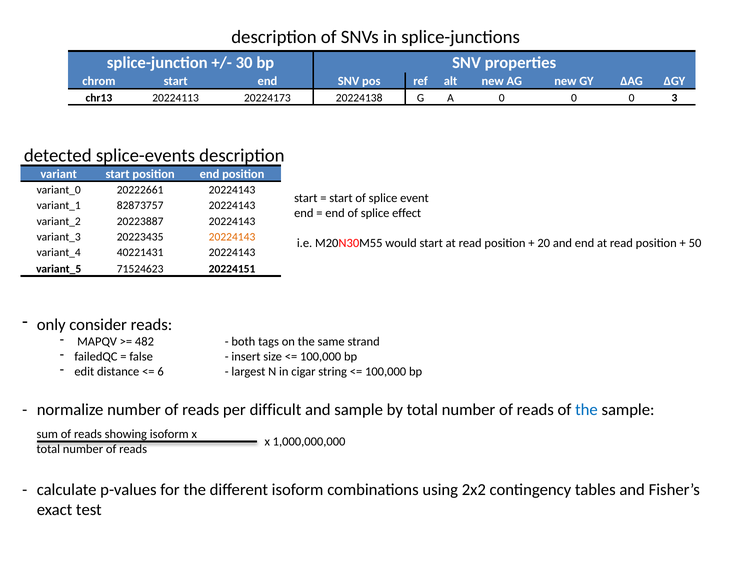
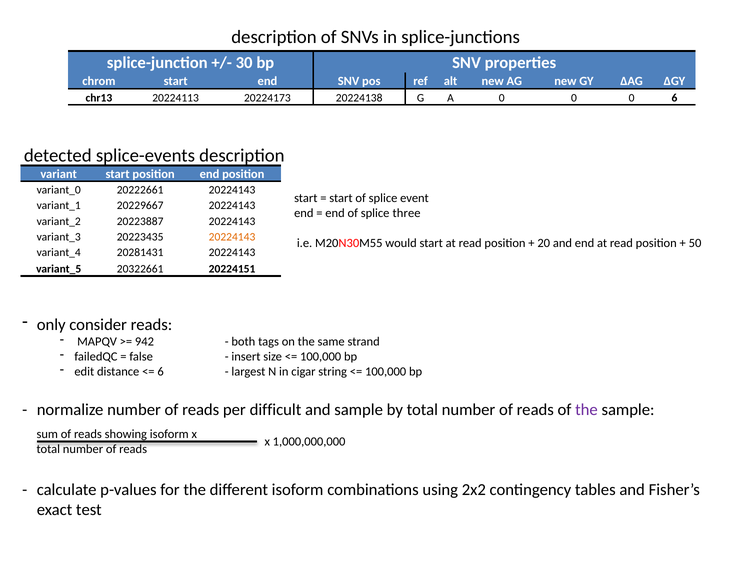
0 3: 3 -> 6 (674, 98)
82873757: 82873757 -> 20229667 (140, 206)
effect: effect -> three (407, 213)
40221431: 40221431 -> 20281431 (140, 253)
71524623: 71524623 -> 20322661 (140, 269)
482: 482 -> 942 (144, 342)
the colour: blue -> purple (586, 410)
